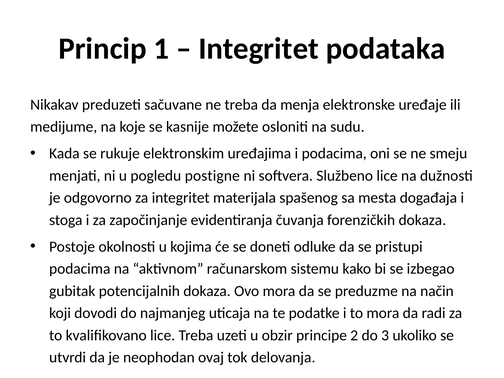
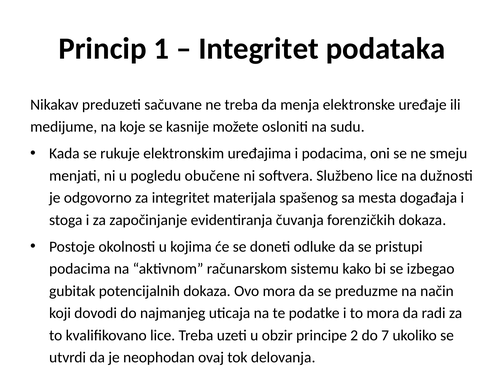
postigne: postigne -> obučene (212, 176)
3: 3 -> 7 (385, 335)
